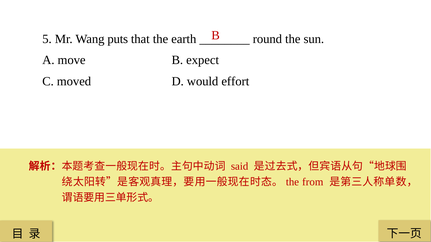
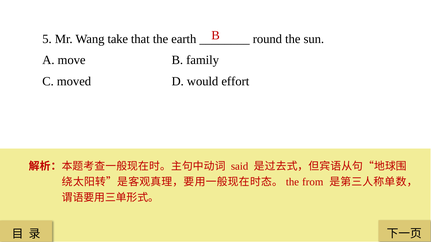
puts: puts -> take (118, 39)
expect: expect -> family (203, 60)
